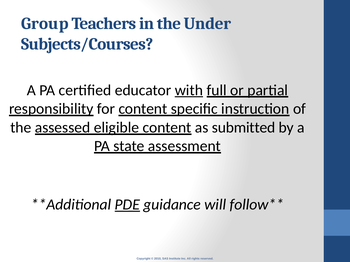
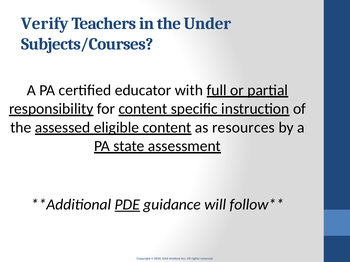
Group: Group -> Verify (45, 24)
with underline: present -> none (189, 90)
submitted: submitted -> resources (243, 128)
